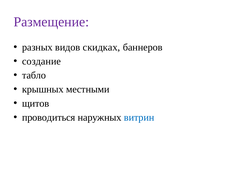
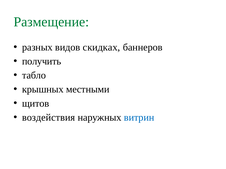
Размещение colour: purple -> green (51, 22)
создание: создание -> получить (42, 61)
проводиться: проводиться -> воздействия (49, 118)
